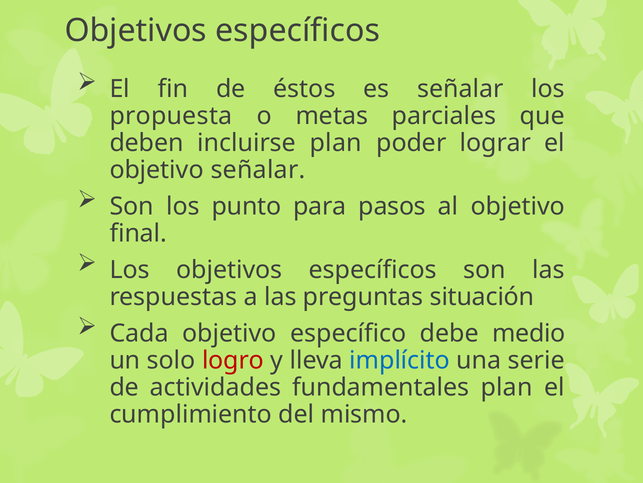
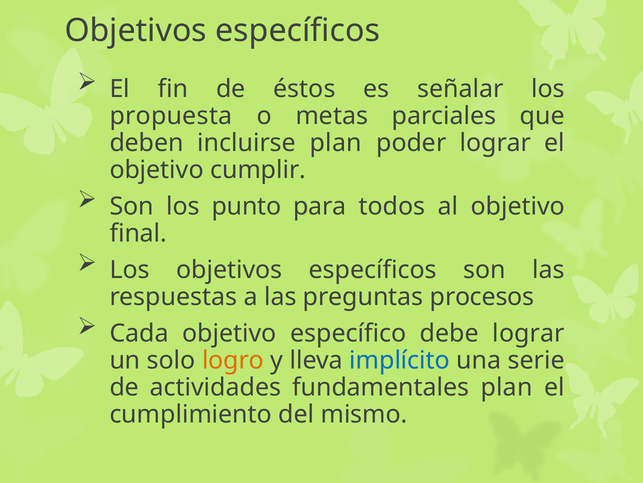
objetivo señalar: señalar -> cumplir (258, 170)
pasos: pasos -> todos (392, 206)
situación: situación -> procesos (482, 297)
debe medio: medio -> lograr (529, 333)
logro colour: red -> orange (233, 360)
